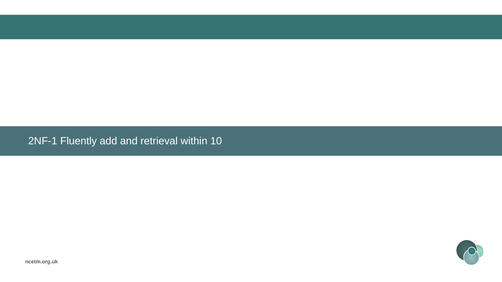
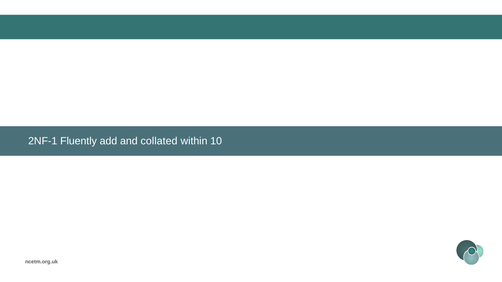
retrieval: retrieval -> collated (159, 141)
